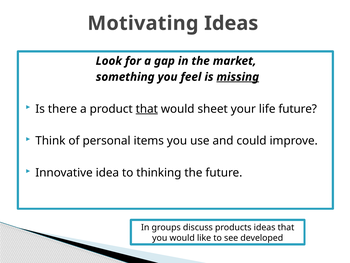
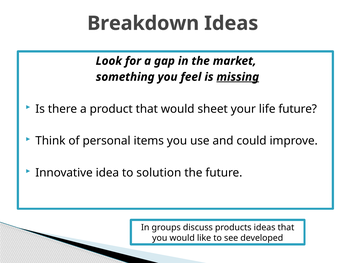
Motivating: Motivating -> Breakdown (143, 23)
that underline: present -> none (147, 109)
thinking: thinking -> solution (159, 172)
